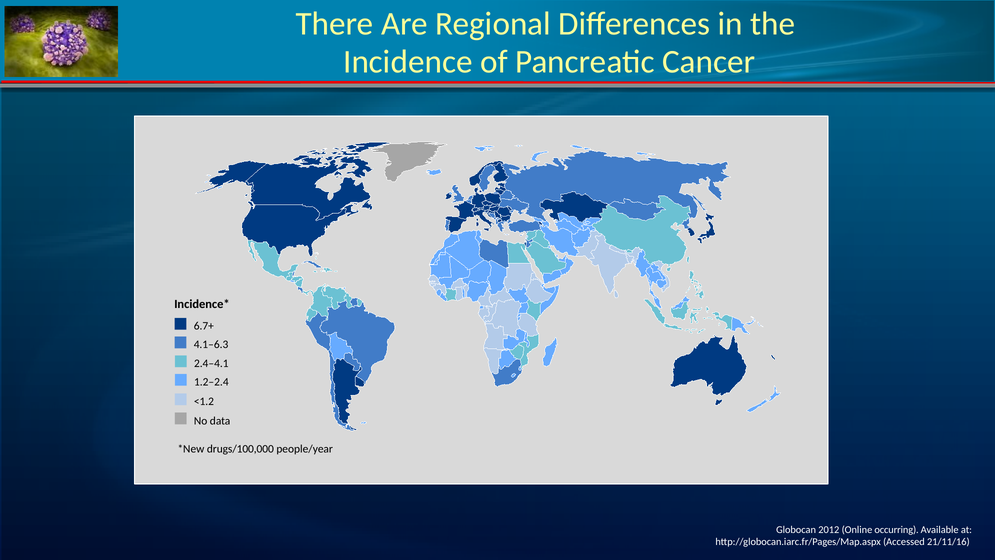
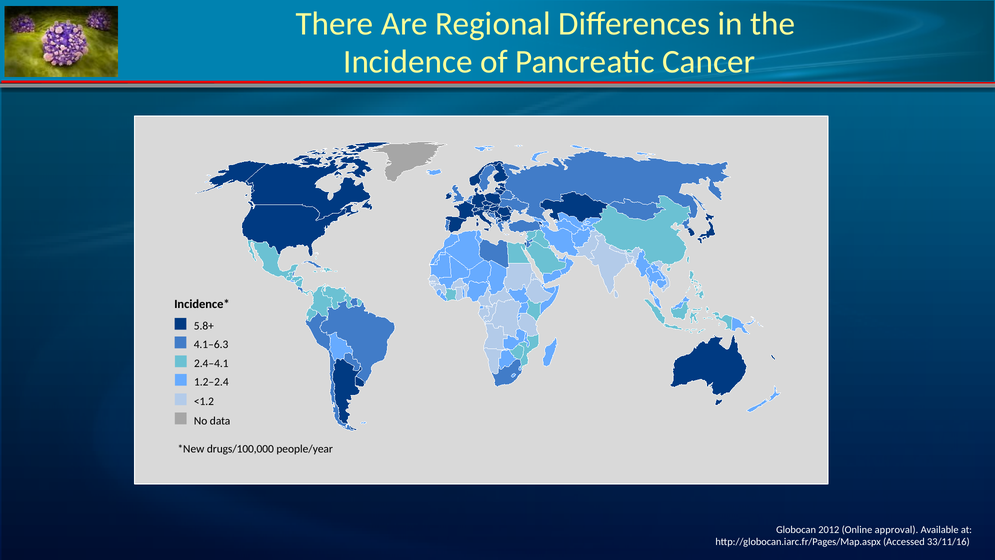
6.7+: 6.7+ -> 5.8+ (204, 326)
occurring: occurring -> approval (896, 529)
21/11/16: 21/11/16 -> 33/11/16 (948, 541)
